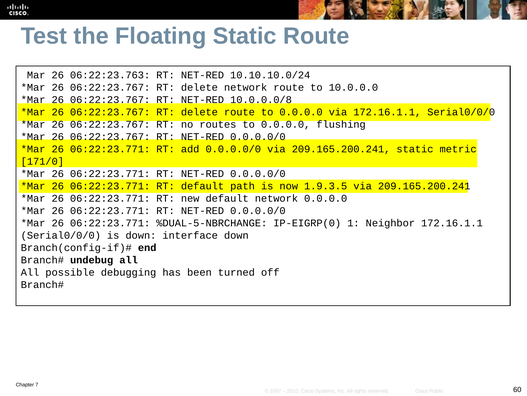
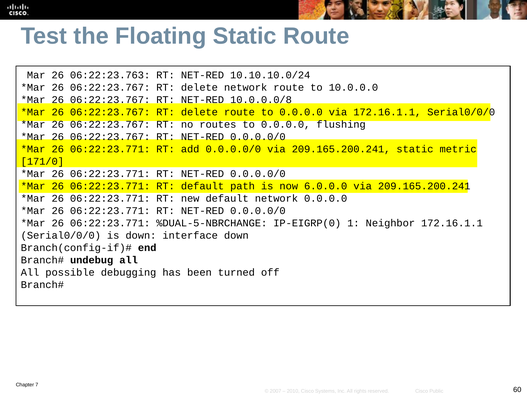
1.9.3.5: 1.9.3.5 -> 6.0.0.0 (326, 186)
